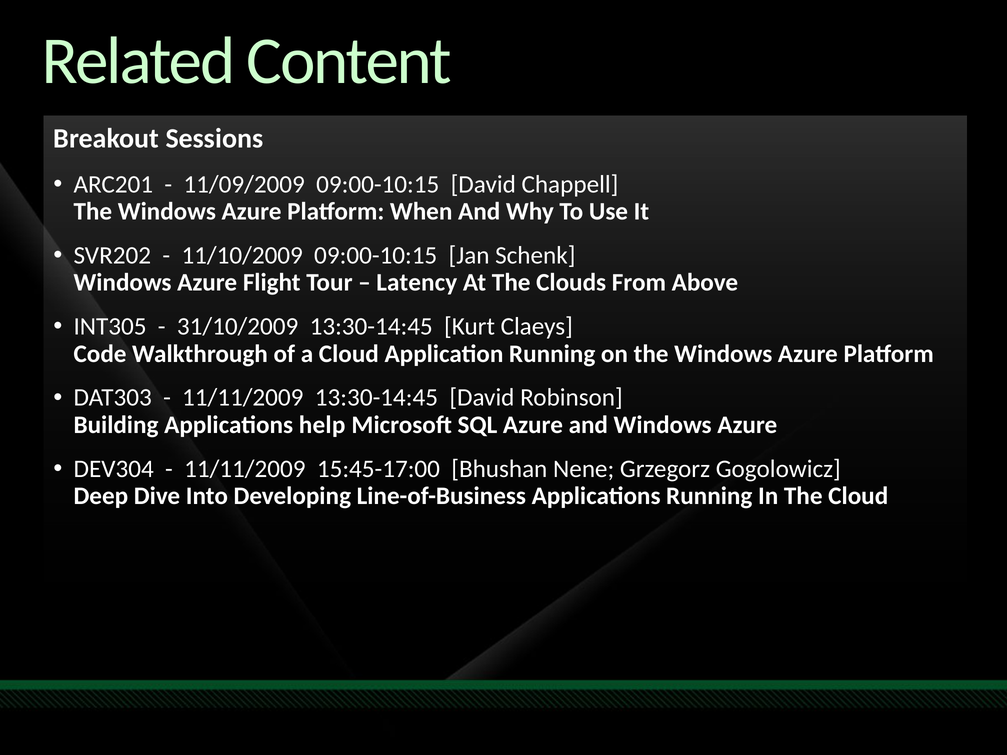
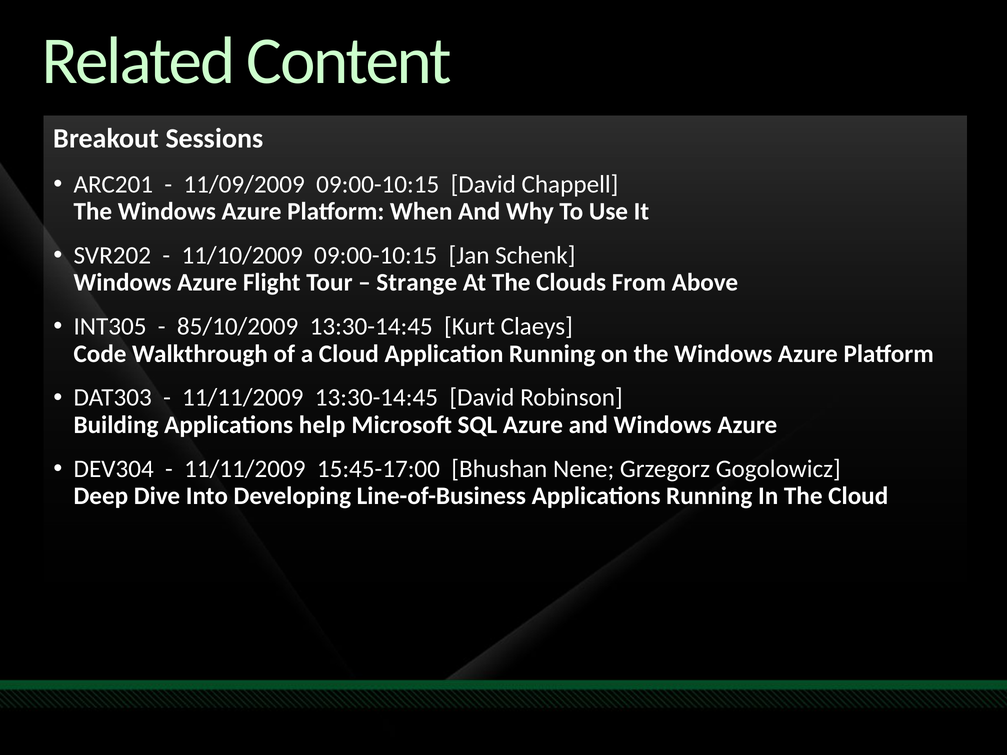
Latency: Latency -> Strange (417, 283)
31/10/2009: 31/10/2009 -> 85/10/2009 (238, 327)
